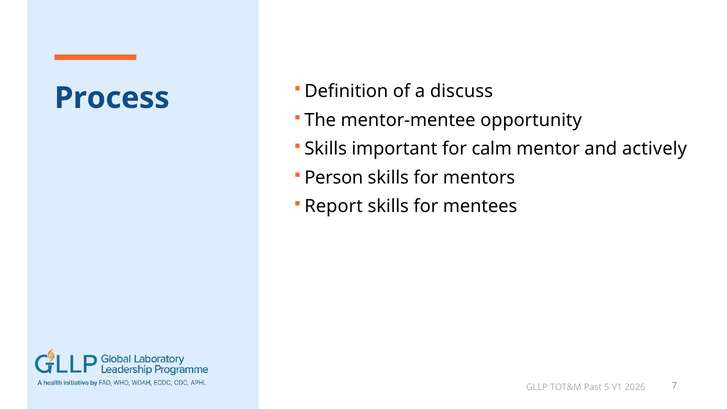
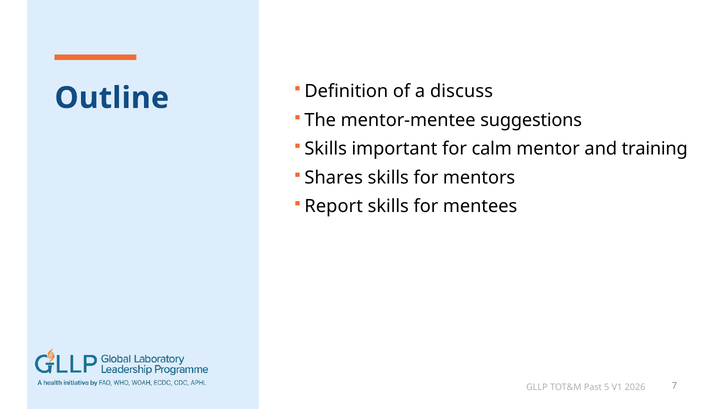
Process: Process -> Outline (112, 98)
opportunity: opportunity -> suggestions (531, 120)
actively: actively -> training (655, 149)
Person: Person -> Shares (334, 178)
